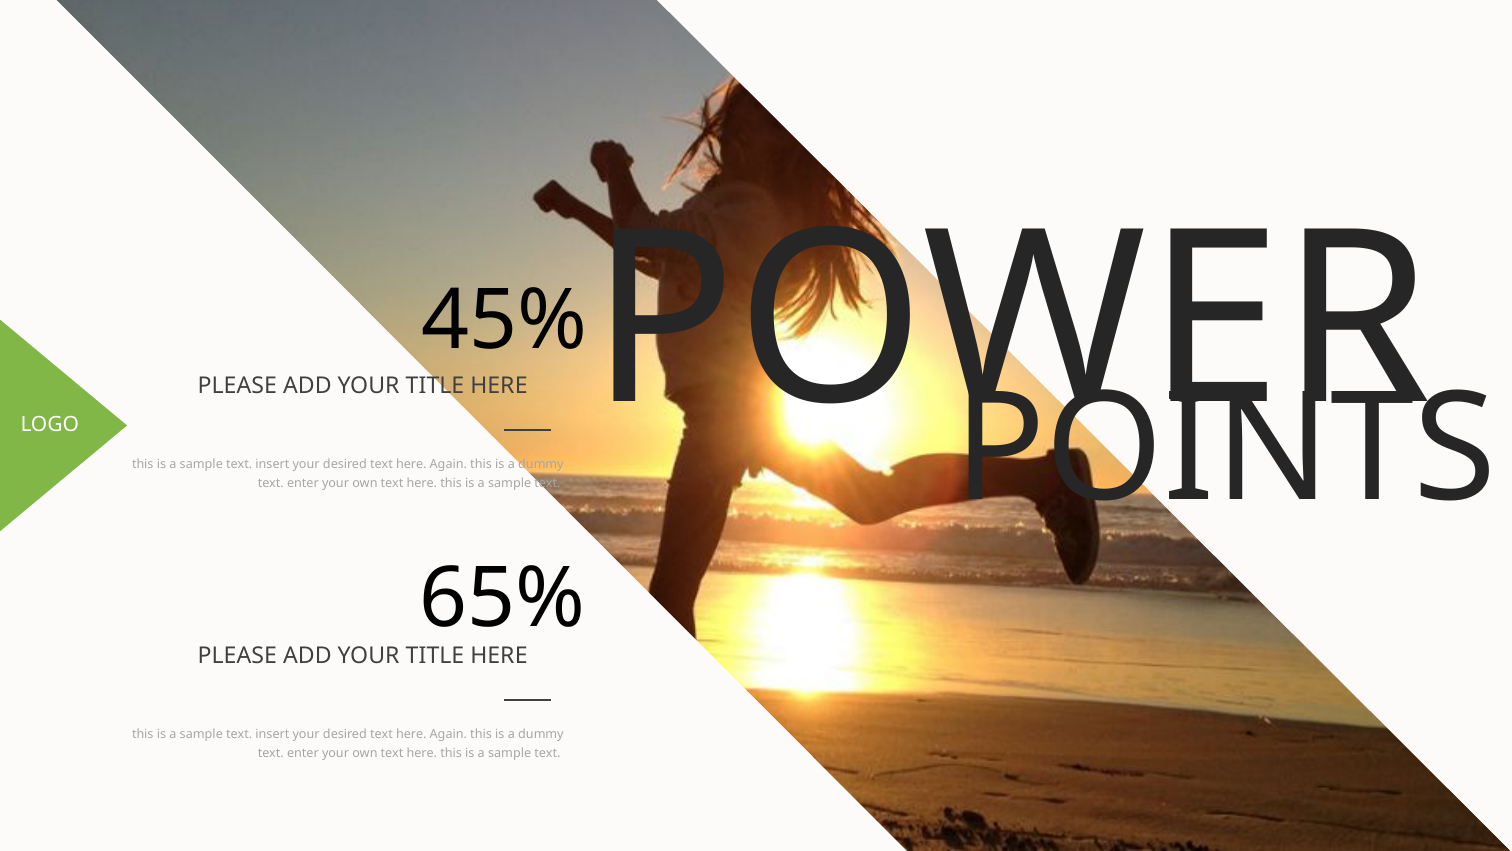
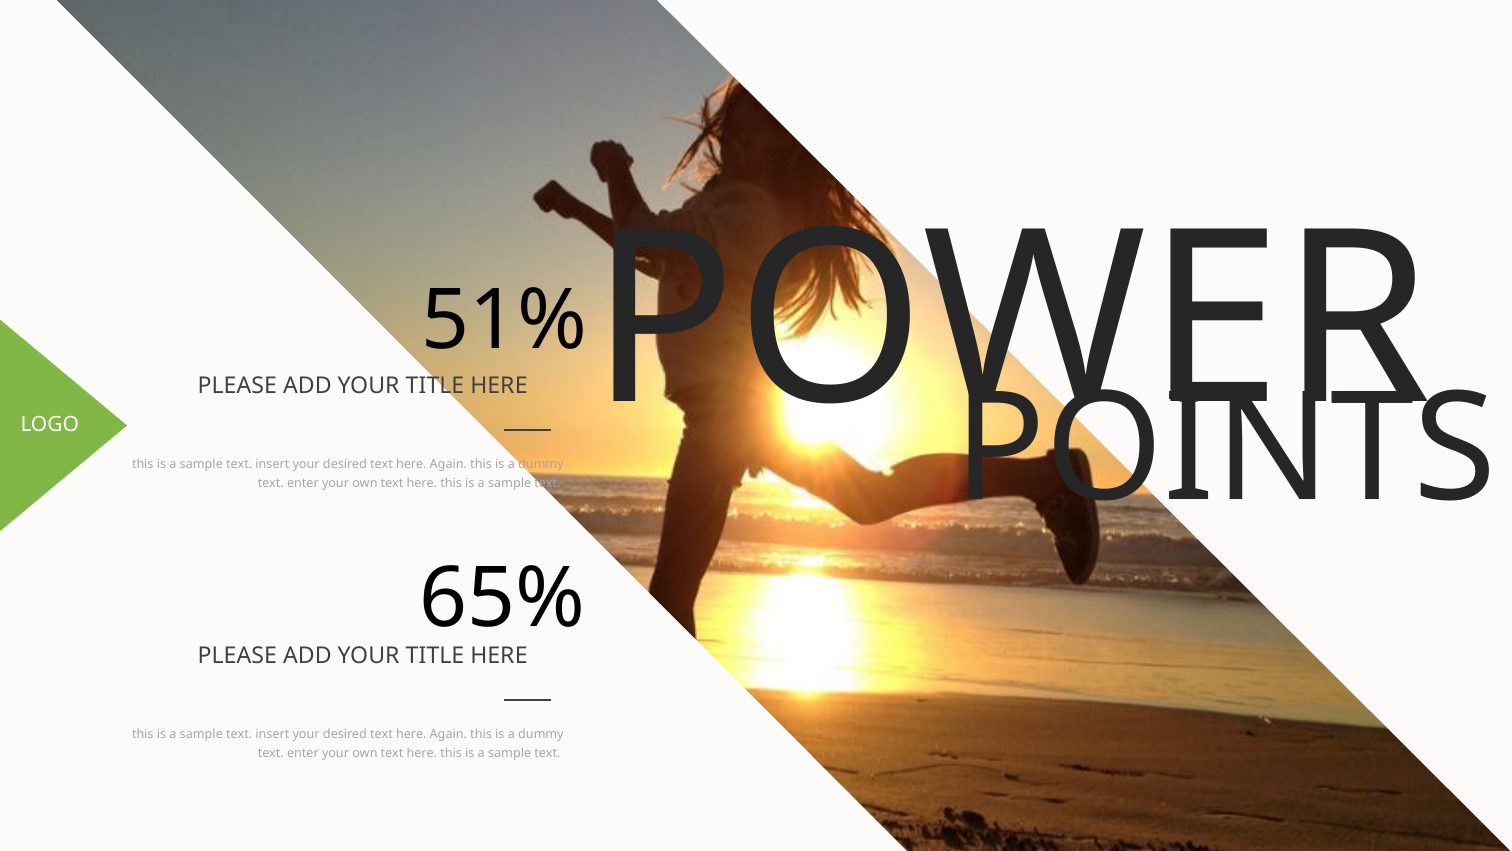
45%: 45% -> 51% (504, 320)
